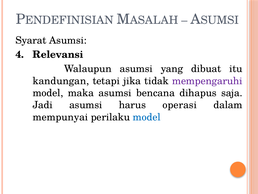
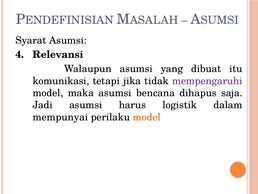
kandungan: kandungan -> komunikasi (61, 81)
operasi: operasi -> logistik (180, 105)
model colour: blue -> orange (147, 117)
